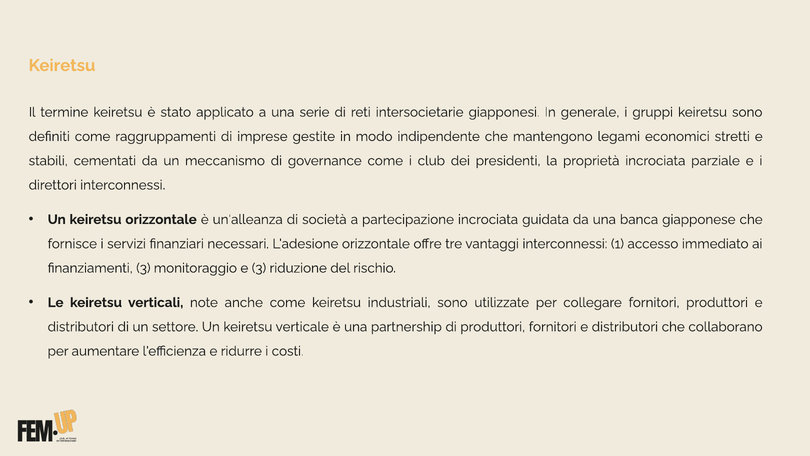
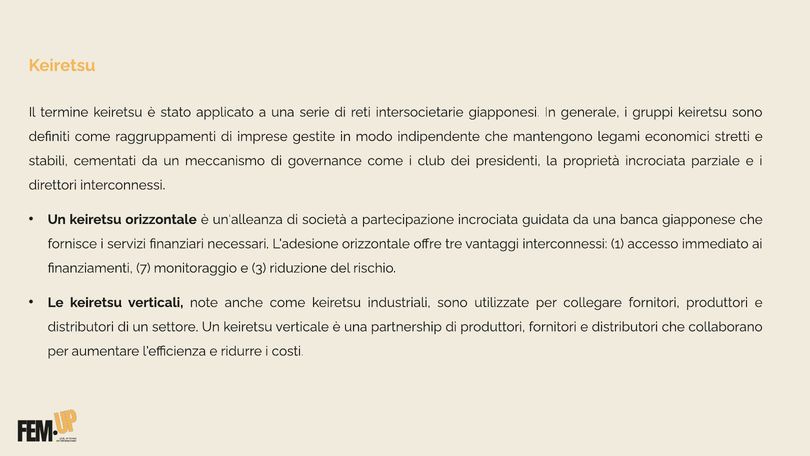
finanziamenti 3: 3 -> 7 (143, 268)
